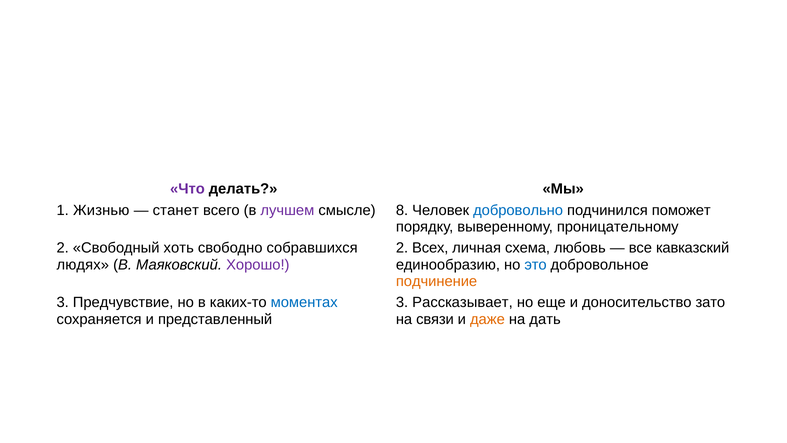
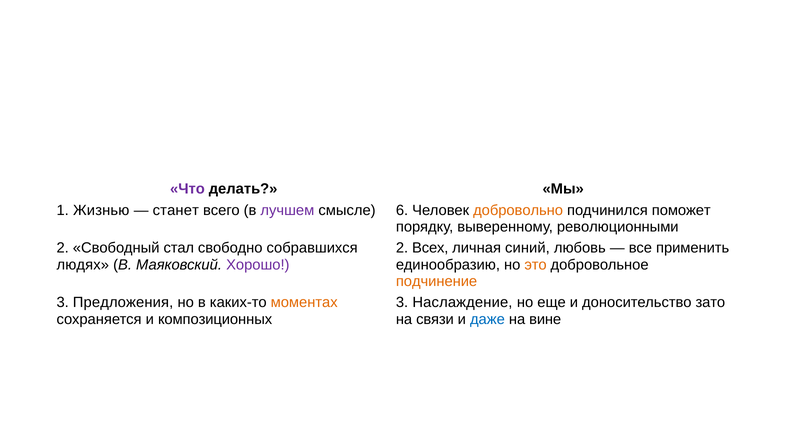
8: 8 -> 6 (402, 210)
добровольно colour: blue -> orange (518, 210)
проницательному: проницательному -> революционными (618, 227)
хоть: хоть -> стал (179, 248)
схема: схема -> синий (527, 248)
кавказский: кавказский -> применить (693, 248)
это colour: blue -> orange (536, 264)
Предчувствие: Предчувствие -> Предложения (123, 302)
моментах colour: blue -> orange (304, 302)
Рассказывает: Рассказывает -> Наслаждение (462, 302)
представленный: представленный -> композиционных (215, 319)
даже colour: orange -> blue (487, 319)
дать: дать -> вине (545, 319)
